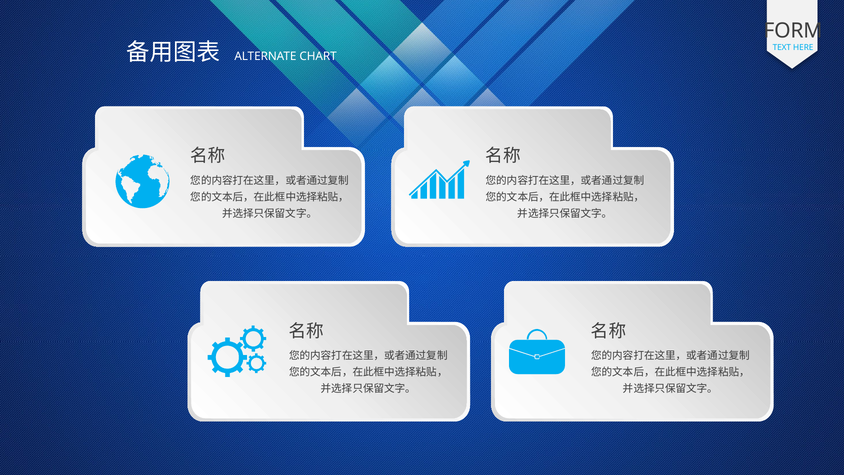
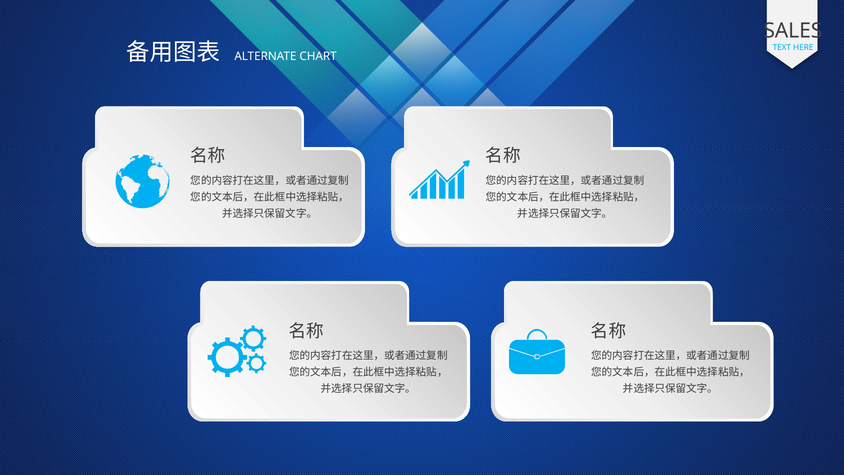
FORM: FORM -> SALES (793, 31)
